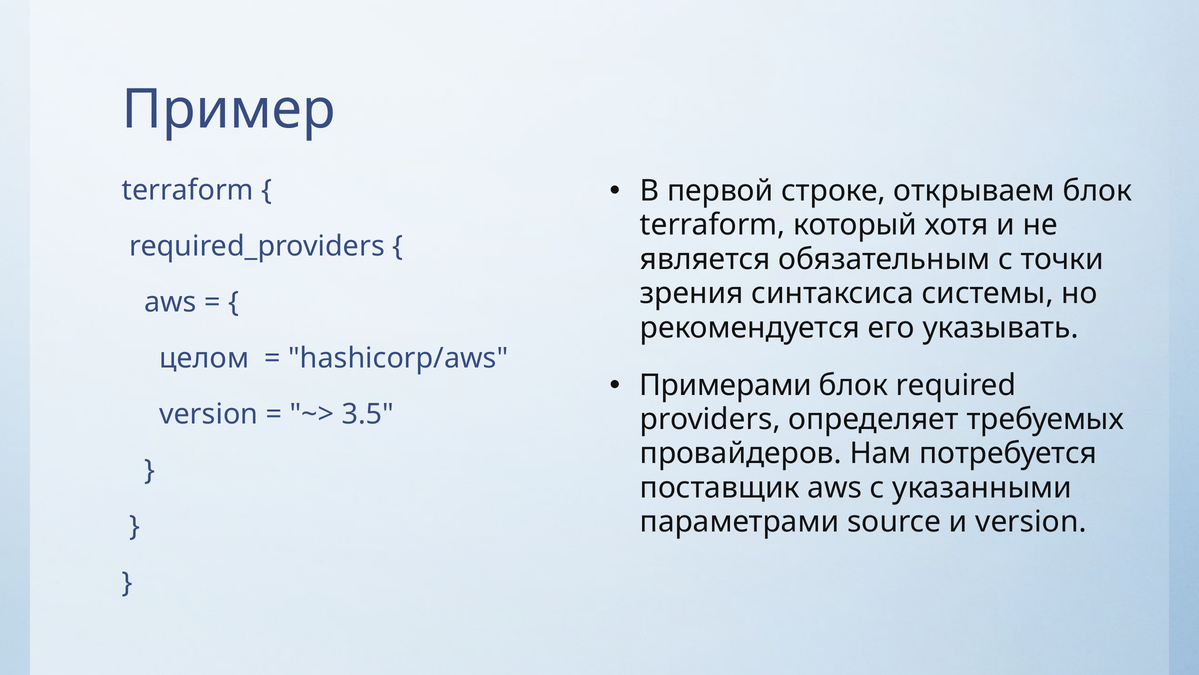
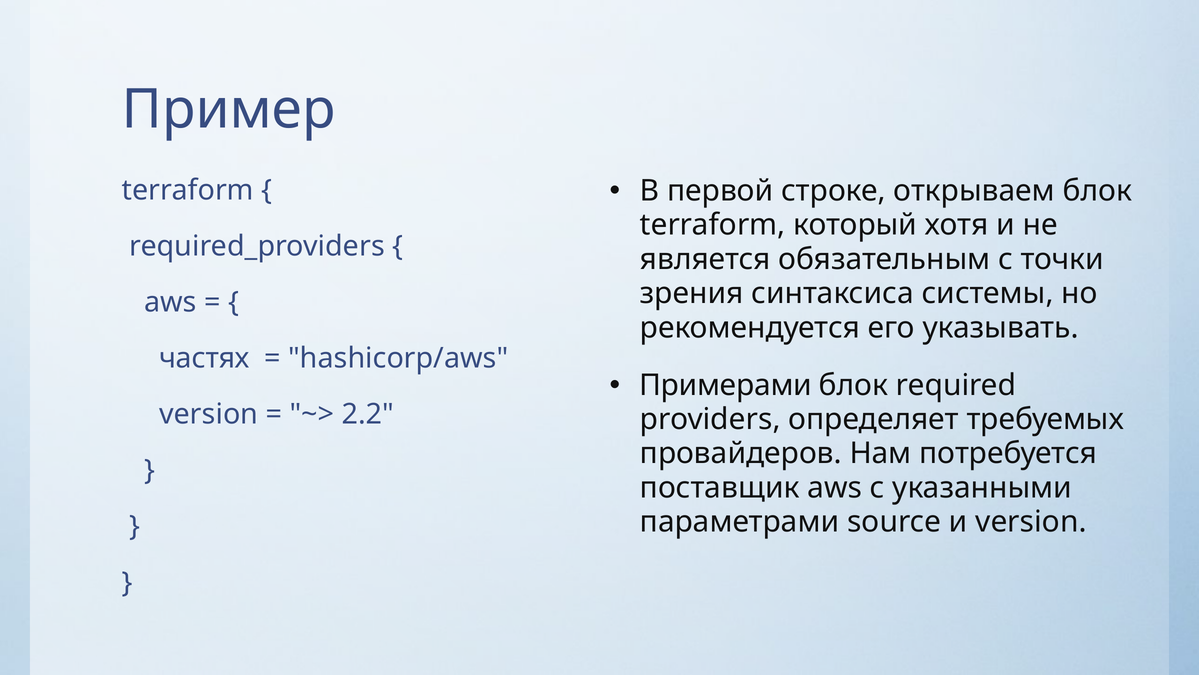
целом: целом -> частях (204, 358)
3.5: 3.5 -> 2.2 (368, 414)
